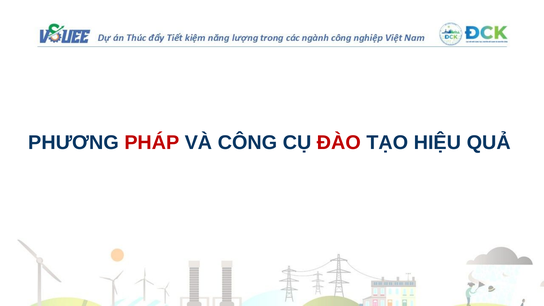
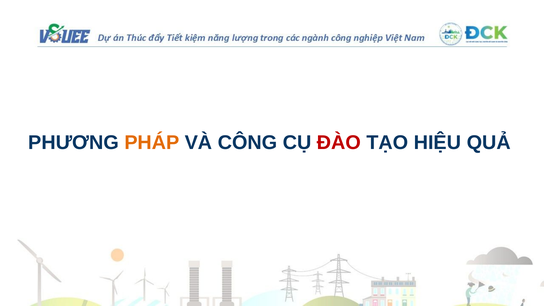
PHÁP colour: red -> orange (152, 143)
